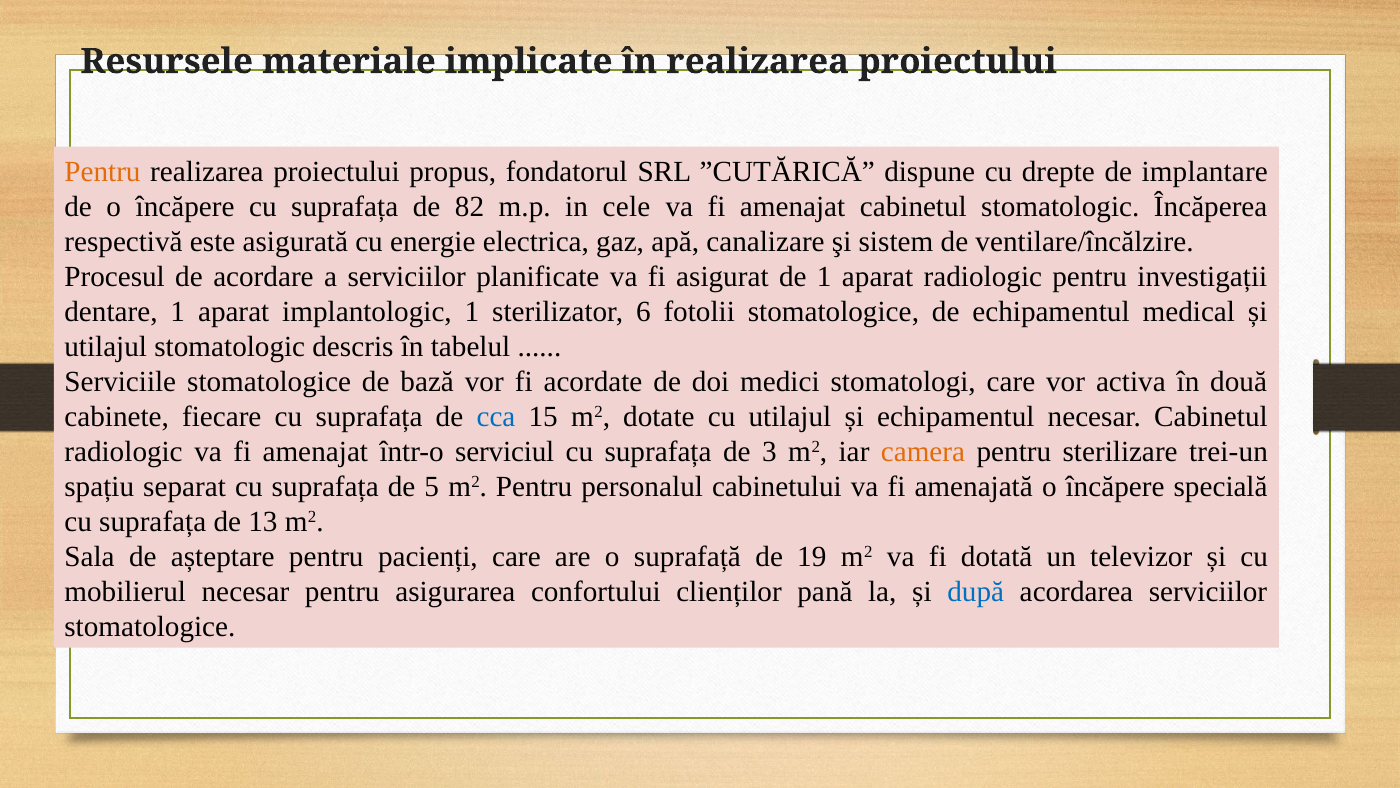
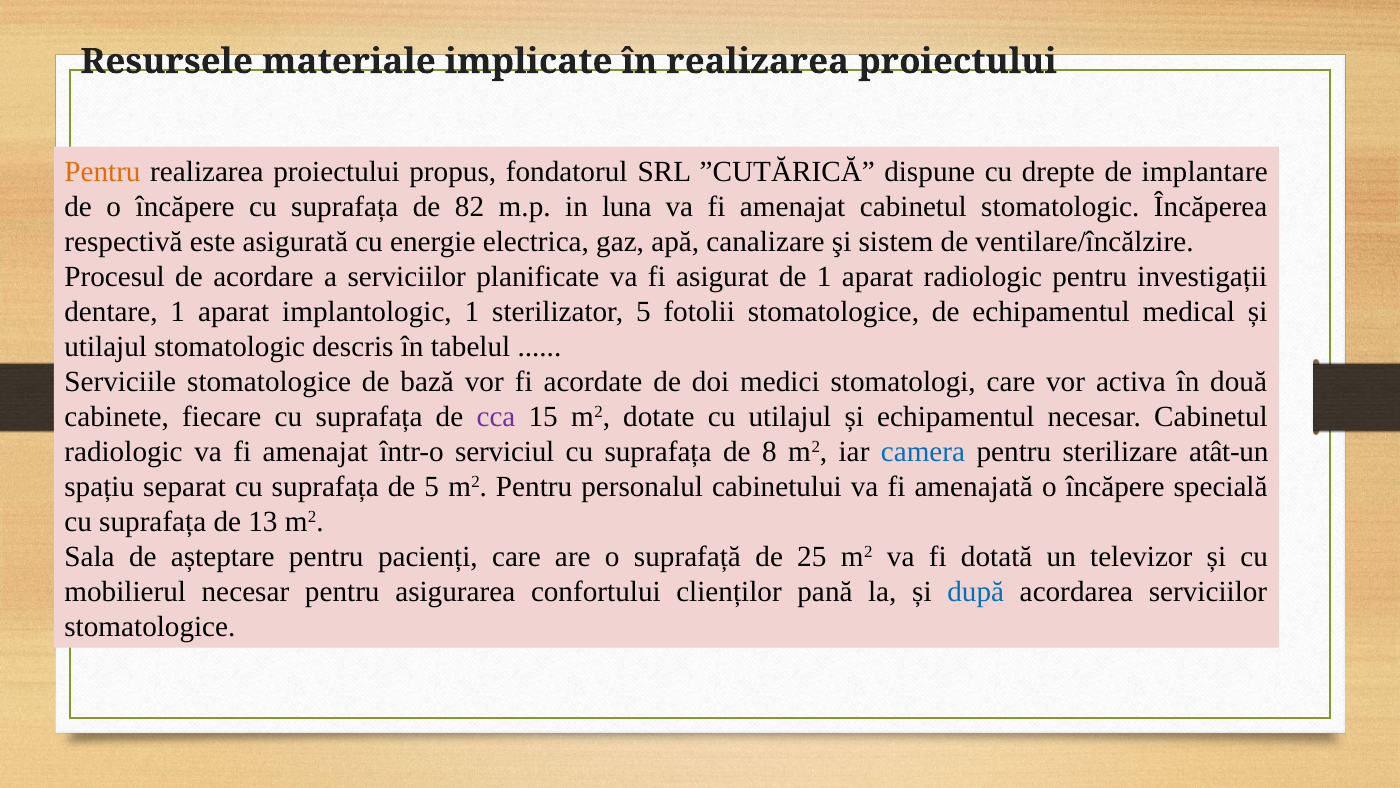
cele: cele -> luna (627, 206)
sterilizator 6: 6 -> 5 (643, 311)
cca colour: blue -> purple (496, 416)
3: 3 -> 8 (769, 451)
camera colour: orange -> blue (923, 451)
trei-un: trei-un -> atât-un (1229, 451)
19: 19 -> 25 (812, 556)
